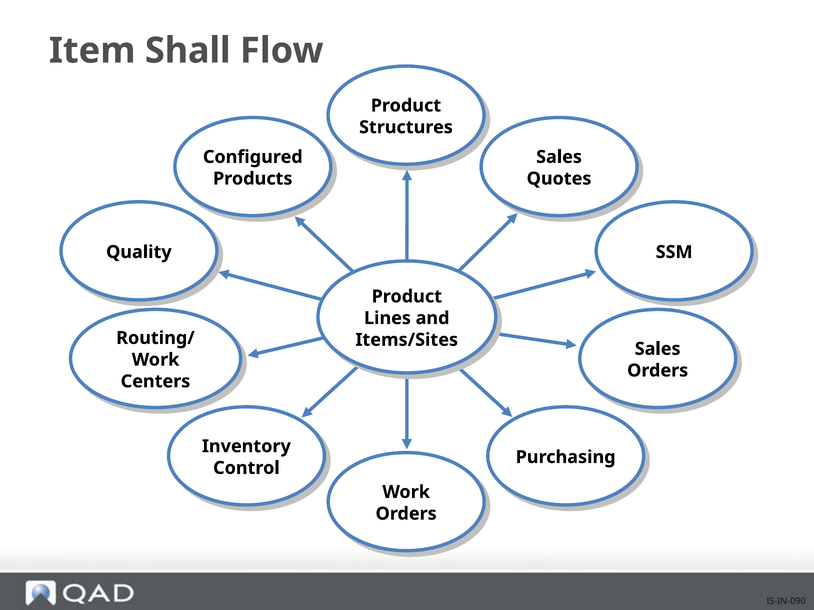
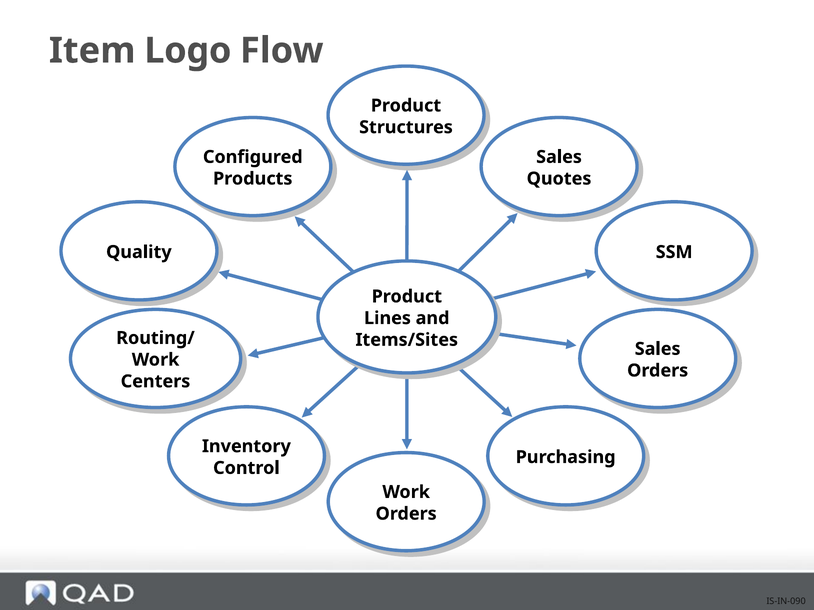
Shall: Shall -> Logo (188, 51)
